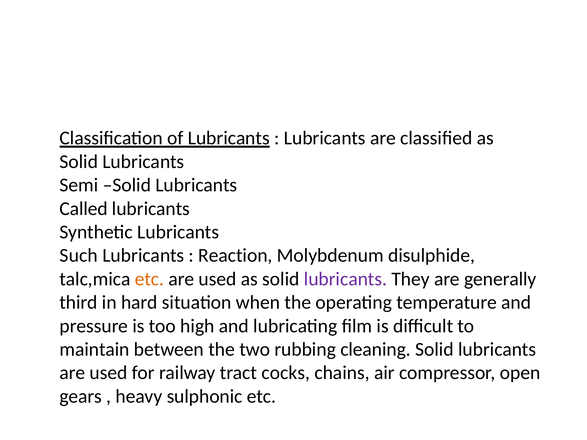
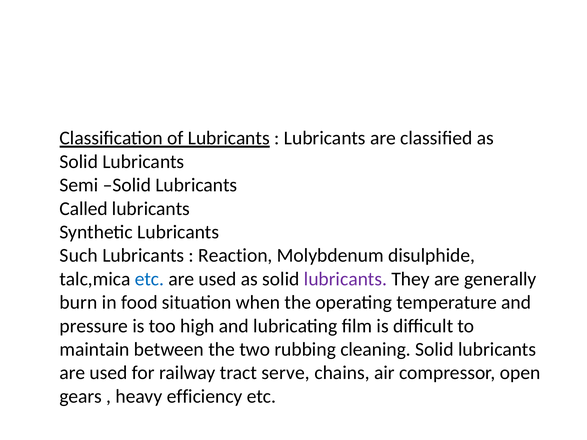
etc colour: orange -> blue (149, 279)
third: third -> burn (78, 303)
hard: hard -> food (139, 303)
cocks: cocks -> serve (286, 373)
sulphonic: sulphonic -> efficiency (205, 397)
